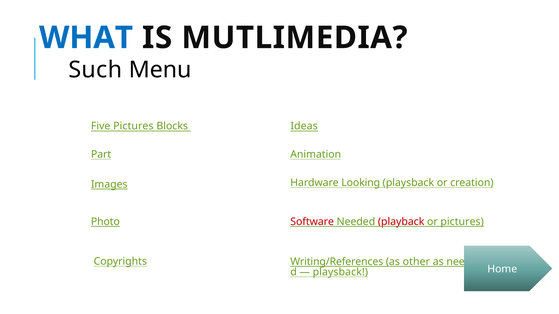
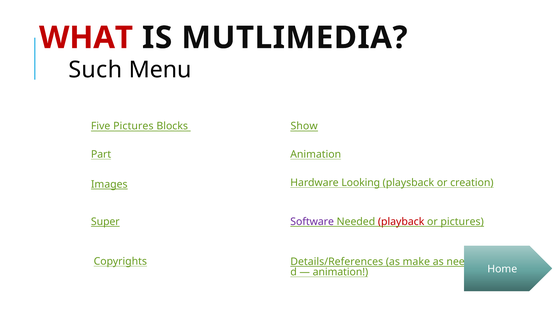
WHAT colour: blue -> red (86, 38)
Ideas: Ideas -> Show (304, 126)
Photo: Photo -> Super (105, 222)
Software colour: red -> purple (312, 222)
Writing/References: Writing/References -> Details/References (337, 262)
other: other -> make (416, 262)
playsback: playsback -> animation (340, 272)
